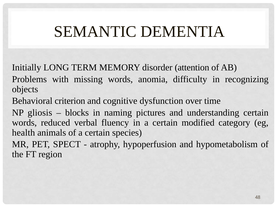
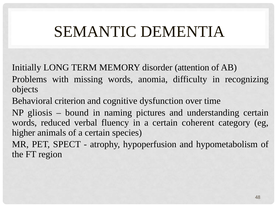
blocks: blocks -> bound (77, 113)
modified: modified -> coherent (198, 123)
health: health -> higher (24, 133)
